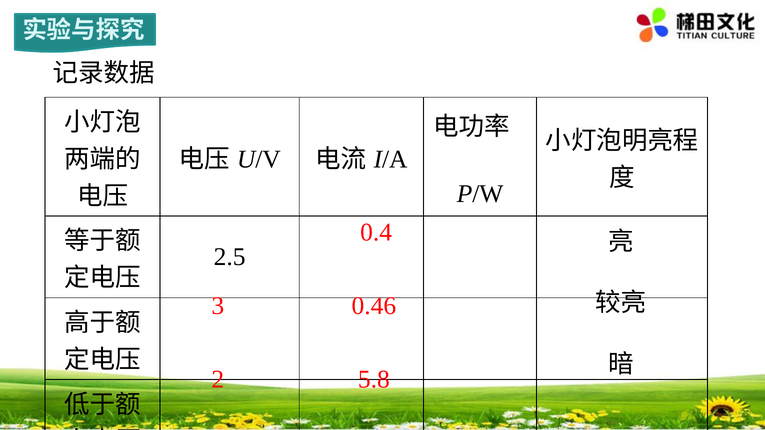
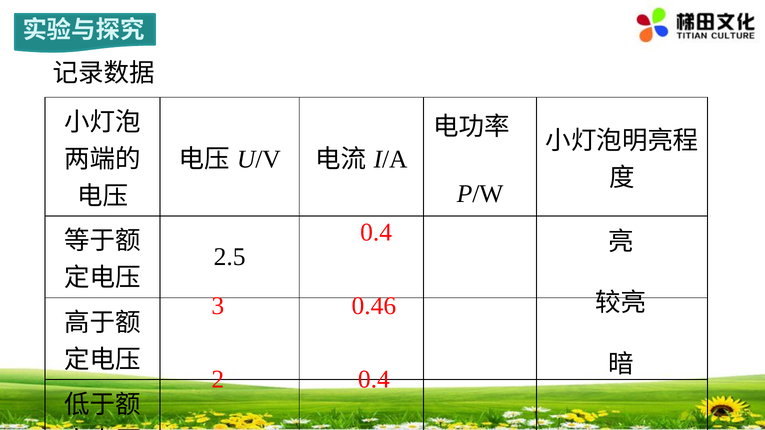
2 5.8: 5.8 -> 0.4 (374, 380)
